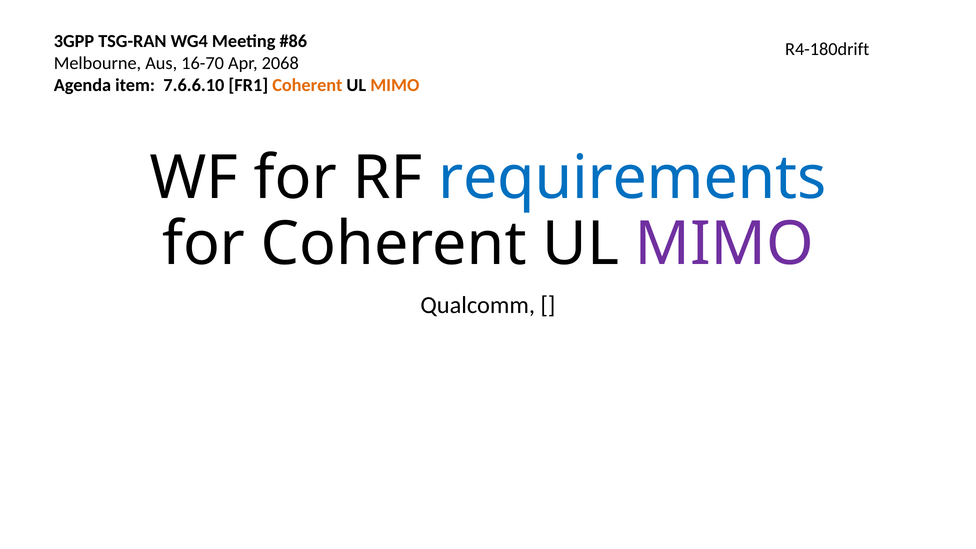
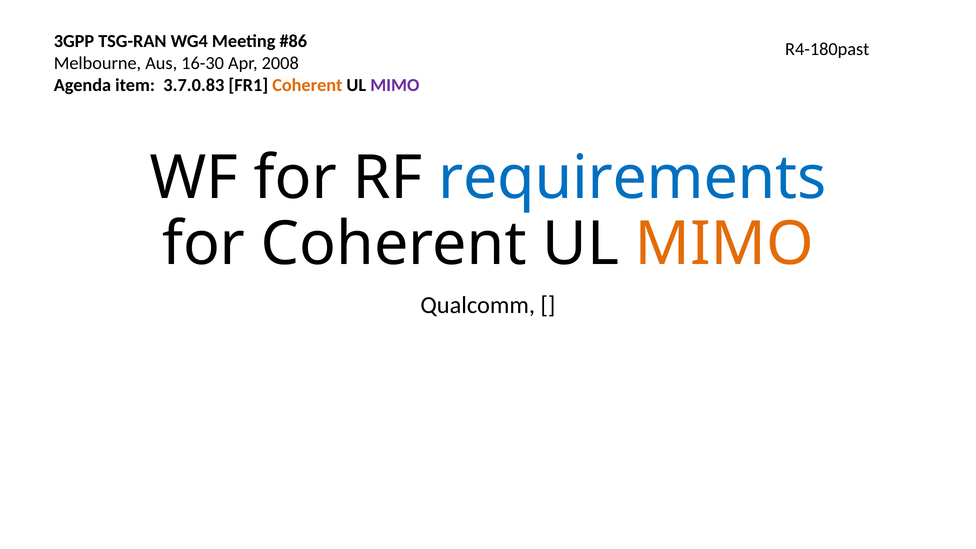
R4-180drift: R4-180drift -> R4-180past (827, 49)
16-70: 16-70 -> 16-30 (203, 63)
2068: 2068 -> 2008 (280, 63)
7.6.6.10: 7.6.6.10 -> 3.7.0.83 (194, 85)
MIMO colour: orange -> purple (395, 85)
MIMO colour: purple -> orange (724, 244)
